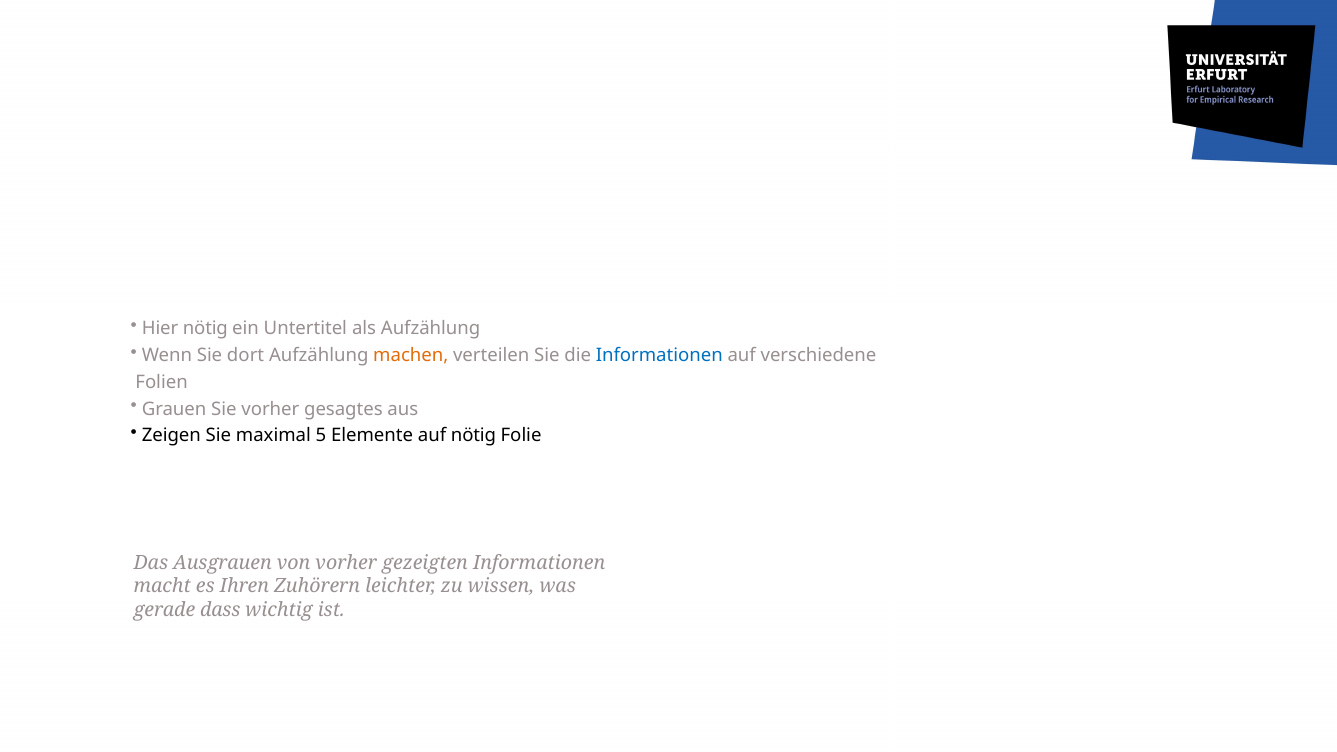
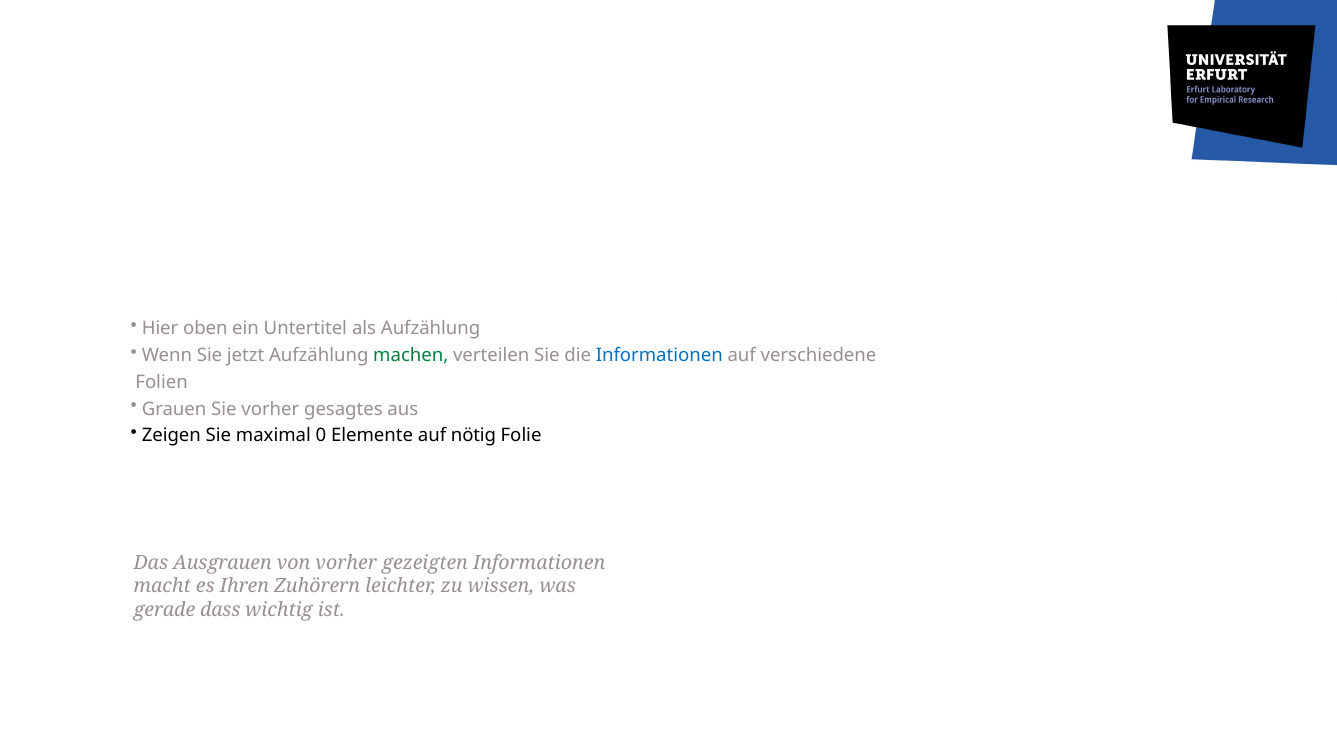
Hier nötig: nötig -> oben (205, 329)
dort: dort -> jetzt (246, 355)
machen colour: orange -> green (411, 355)
5: 5 -> 0 (321, 436)
